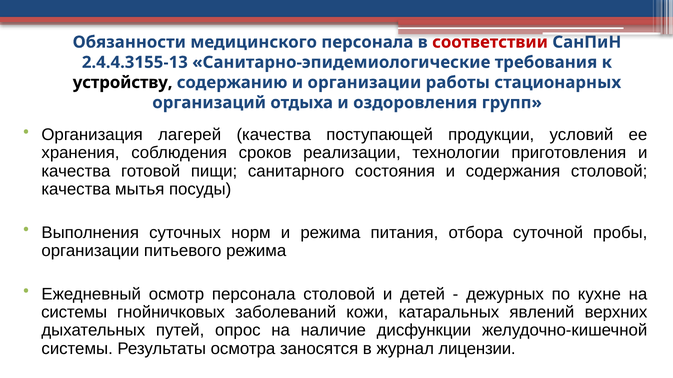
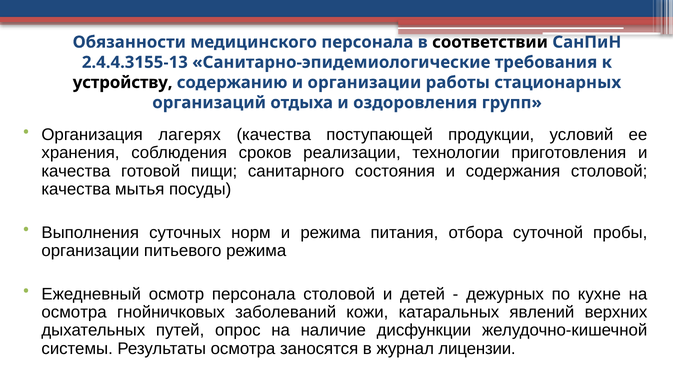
соответствии colour: red -> black (490, 42)
лагерей: лагерей -> лагерях (190, 135)
системы: системы -> осмотра (74, 313)
